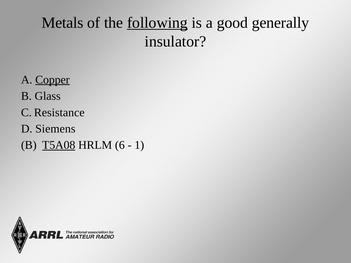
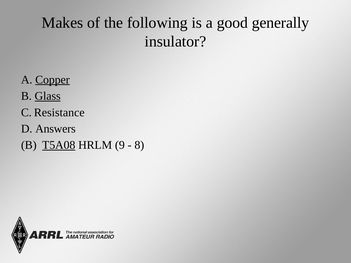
Metals: Metals -> Makes (62, 23)
following underline: present -> none (157, 23)
Glass underline: none -> present (48, 96)
Siemens: Siemens -> Answers (55, 129)
6: 6 -> 9 (120, 145)
1: 1 -> 8 (139, 145)
